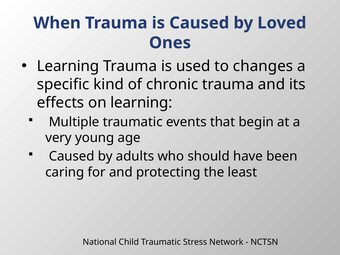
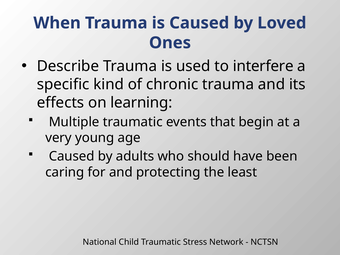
Learning: Learning -> Describe (68, 66)
changes: changes -> interfere (263, 66)
